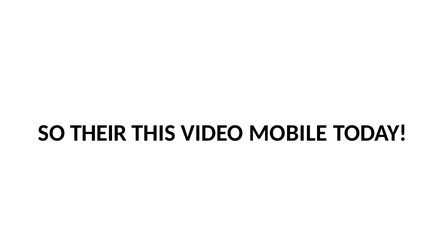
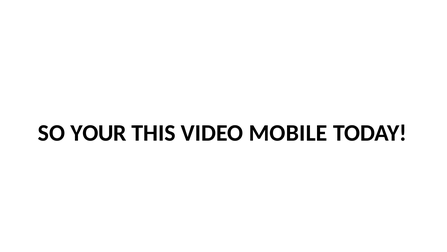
THEIR: THEIR -> YOUR (98, 133)
